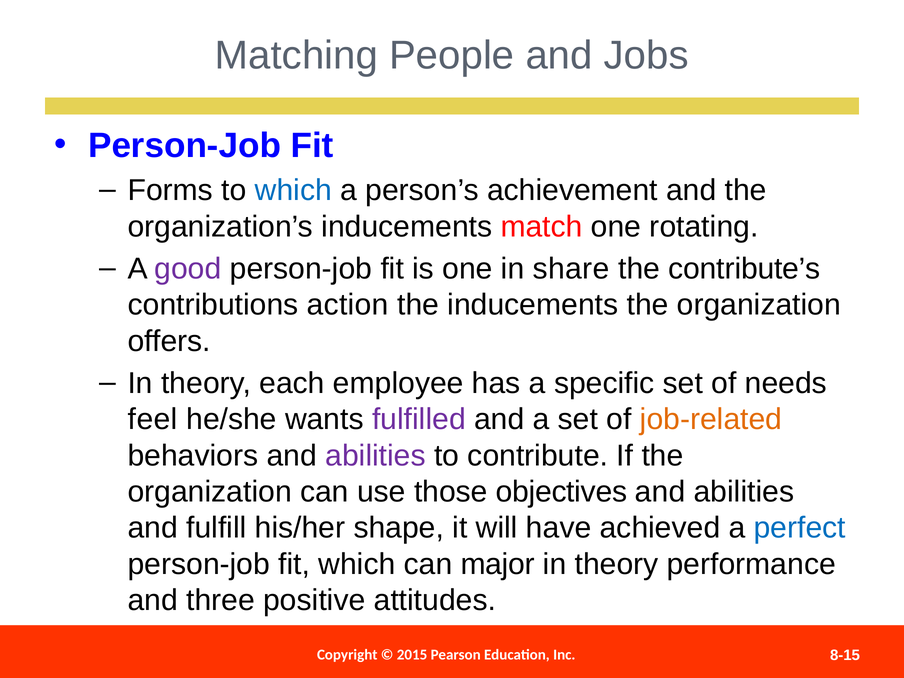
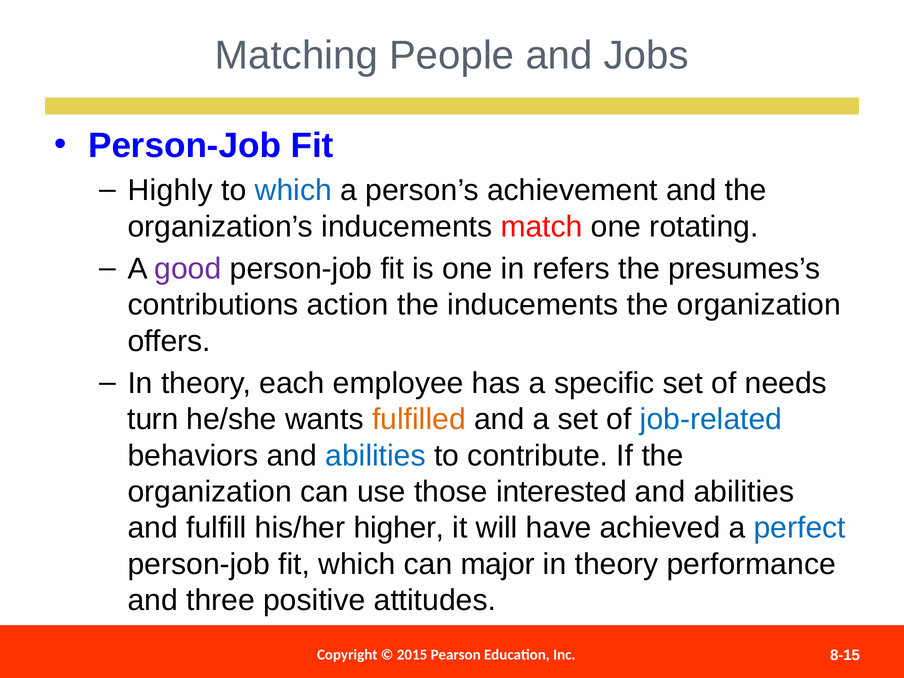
Forms: Forms -> Highly (170, 190)
share: share -> refers (571, 269)
contribute’s: contribute’s -> presumes’s (744, 269)
feel: feel -> turn (153, 419)
fulfilled colour: purple -> orange (419, 419)
job-related colour: orange -> blue (711, 419)
abilities colour: purple -> blue (376, 456)
objectives: objectives -> interested (561, 492)
shape: shape -> higher (399, 528)
